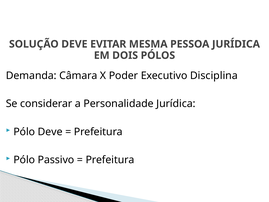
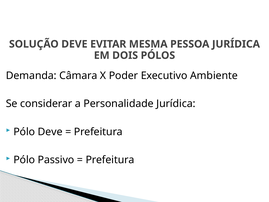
Disciplina: Disciplina -> Ambiente (214, 76)
